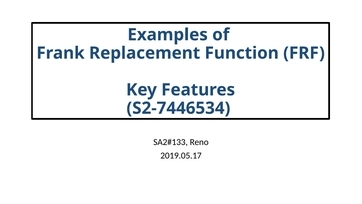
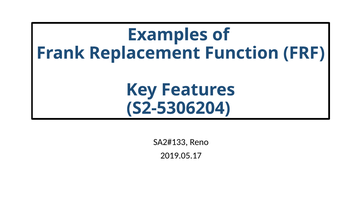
S2-7446534: S2-7446534 -> S2-5306204 (178, 108)
